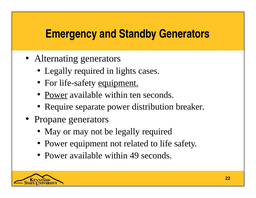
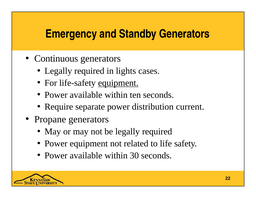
Alternating: Alternating -> Continuous (56, 59)
Power underline: present -> none (56, 95)
breaker: breaker -> current (190, 107)
49: 49 -> 30 (134, 155)
